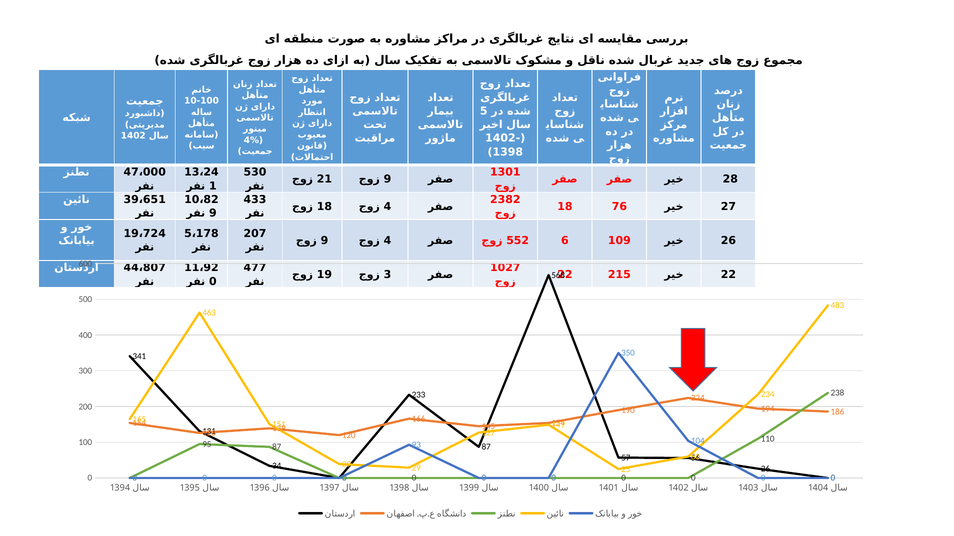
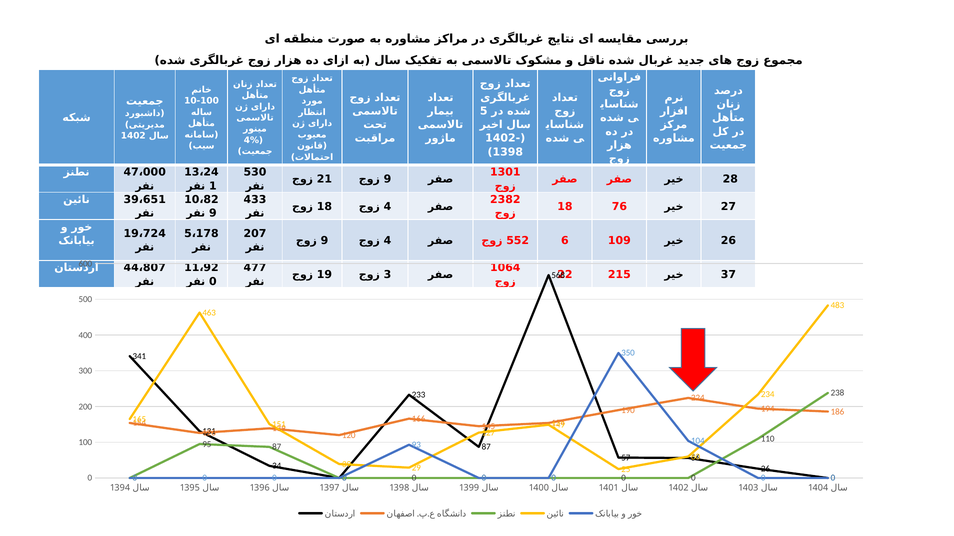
1027: 1027 -> 1064 (505, 268)
22: 22 -> 37 (728, 275)
